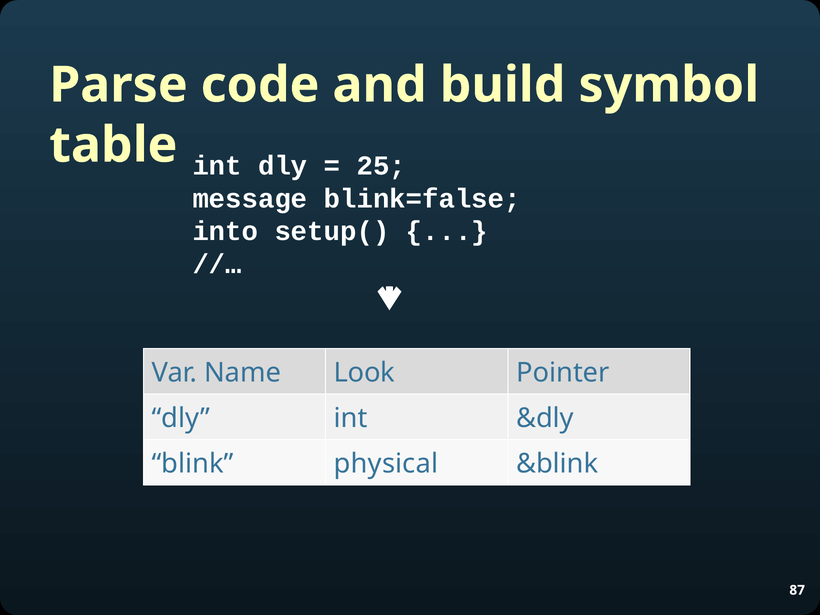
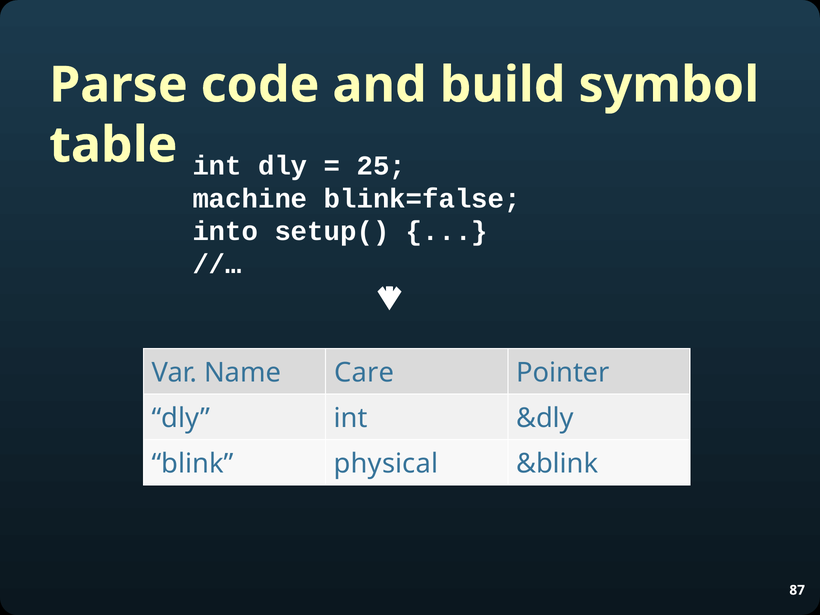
message: message -> machine (250, 199)
Look: Look -> Care (364, 373)
